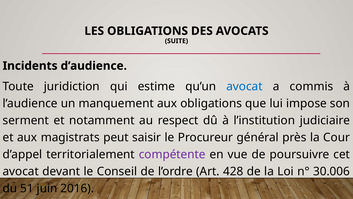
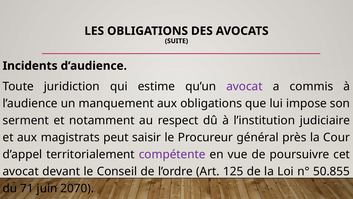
avocat colour: blue -> purple (244, 86)
428: 428 -> 125 (233, 171)
30.006: 30.006 -> 50.855 (332, 171)
51: 51 -> 71 (27, 188)
2016: 2016 -> 2070 (77, 188)
